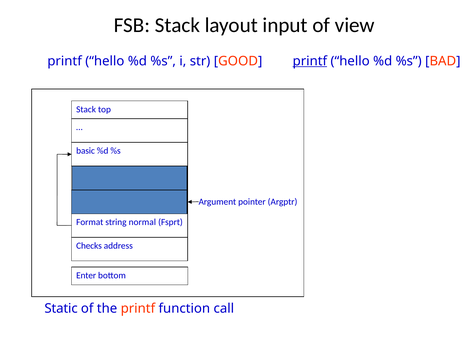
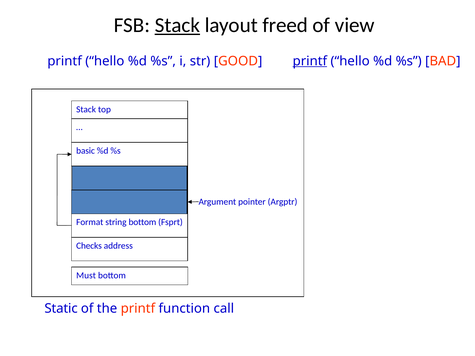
Stack underline: none -> present (177, 25)
input: input -> freed (285, 25)
string normal: normal -> bottom (142, 222)
Enter: Enter -> Must (86, 276)
